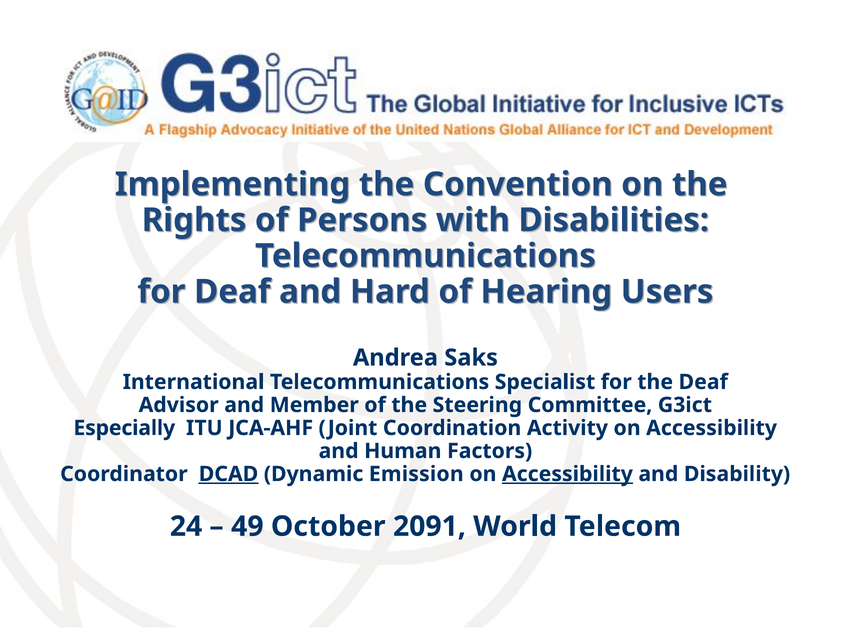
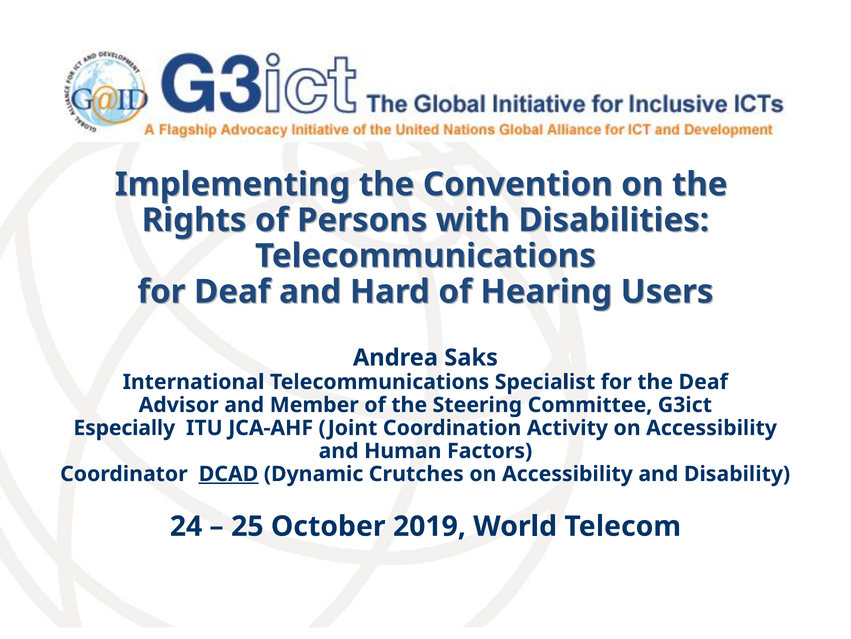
Emission: Emission -> Crutches (416, 473)
Accessibility underline: present -> none (567, 473)
49: 49 -> 25 (247, 526)
2091: 2091 -> 2019 (429, 526)
